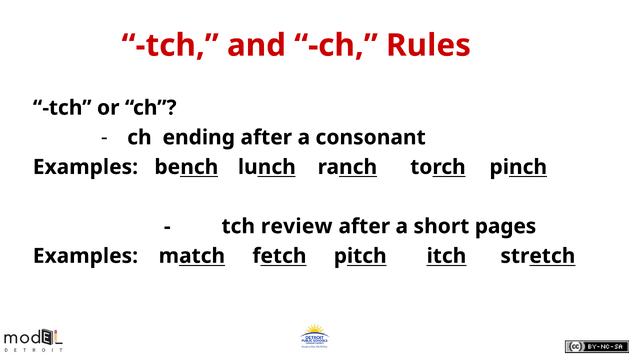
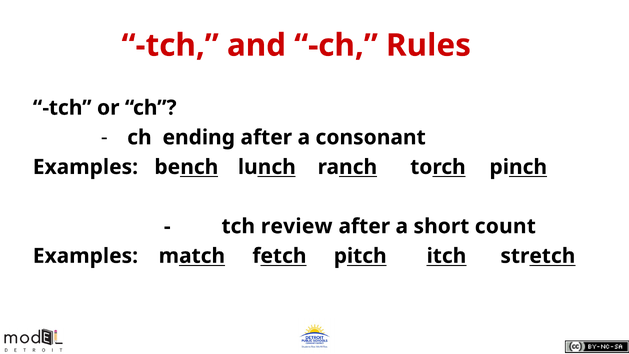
pages: pages -> count (505, 226)
